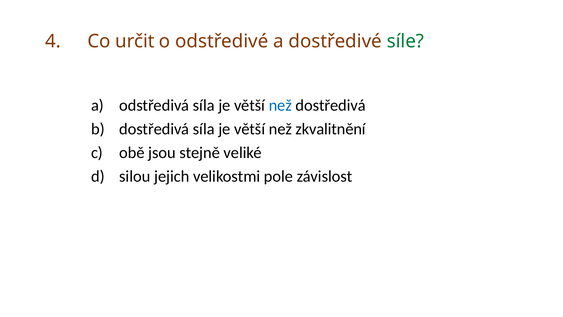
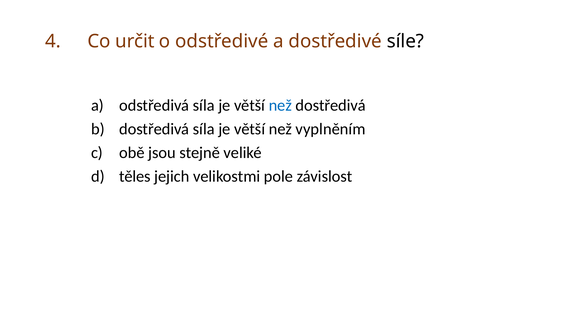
síle colour: green -> black (405, 41)
zkvalitnění: zkvalitnění -> vyplněním (331, 129)
silou: silou -> těles (135, 176)
